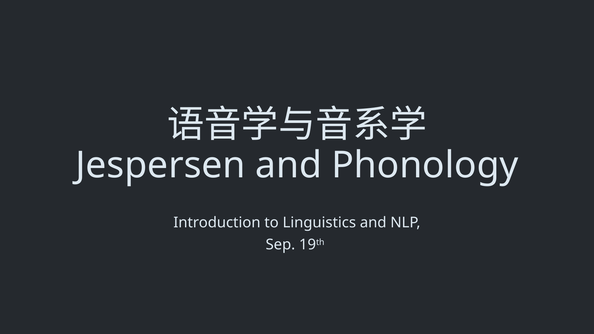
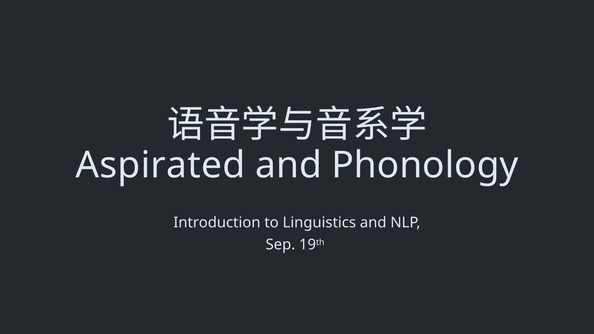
Jespersen: Jespersen -> Aspirated (160, 165)
